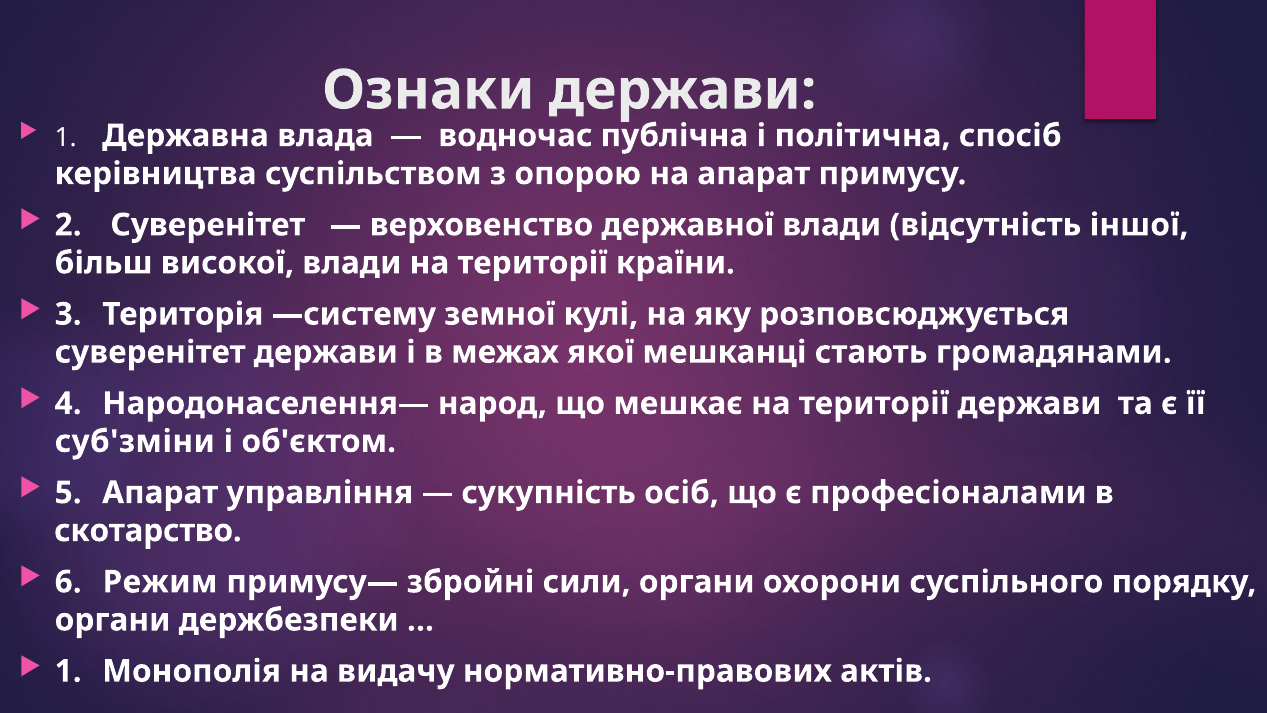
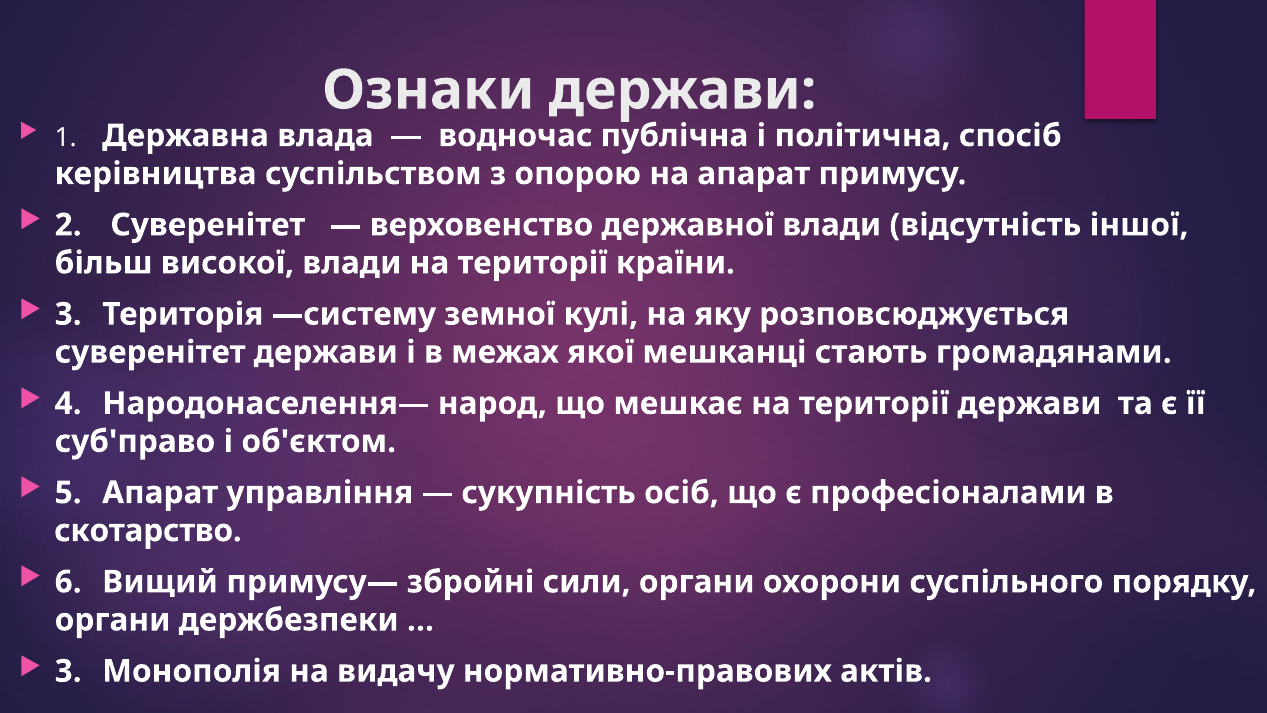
суб'зміни: суб'зміни -> суб'право (135, 441)
Режим: Режим -> Вищий (160, 582)
1: 1 -> 3 (68, 671)
